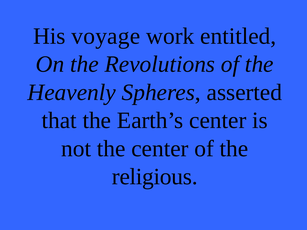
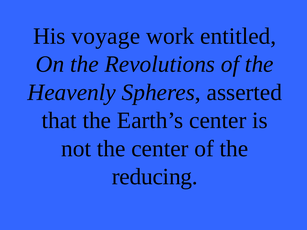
religious: religious -> reducing (155, 177)
